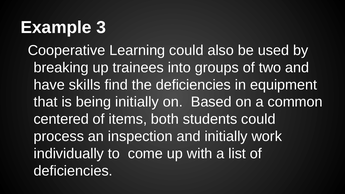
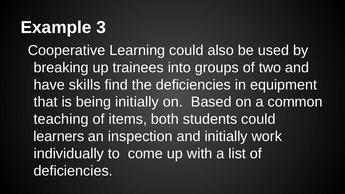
centered: centered -> teaching (61, 119)
process: process -> learners (59, 137)
